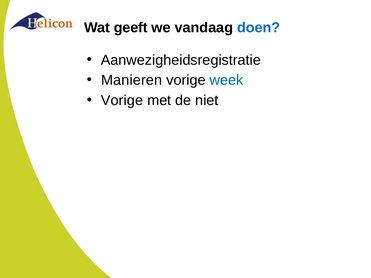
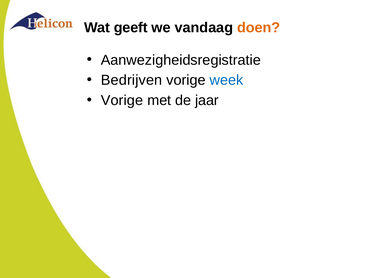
doen colour: blue -> orange (259, 28)
Manieren: Manieren -> Bedrijven (132, 80)
niet: niet -> jaar (207, 101)
